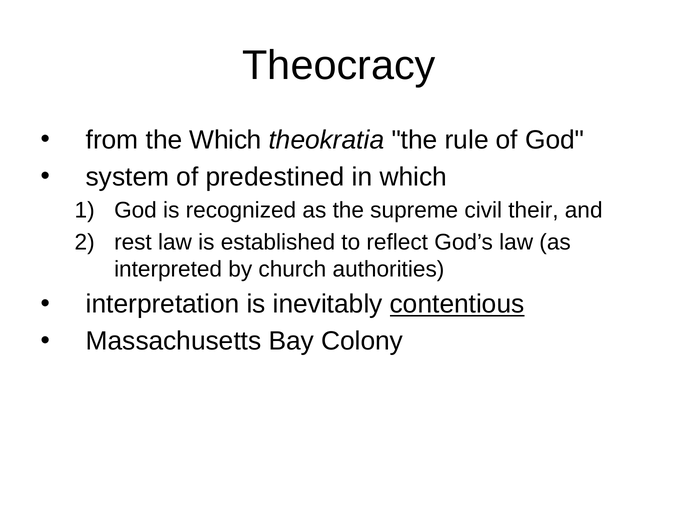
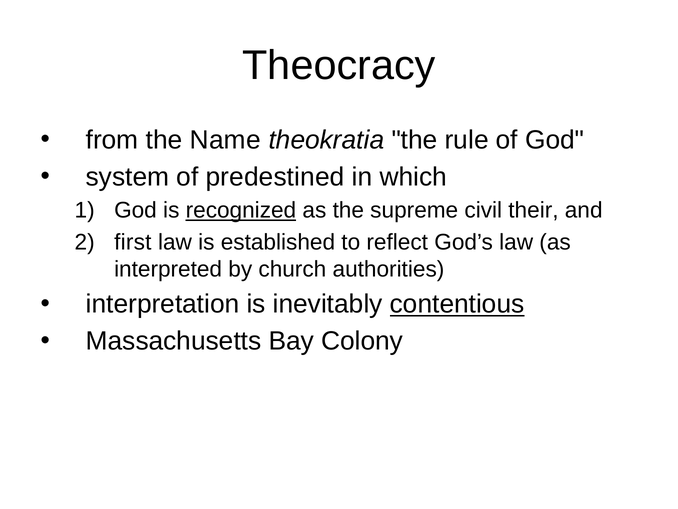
the Which: Which -> Name (225, 140)
recognized underline: none -> present (241, 210)
rest: rest -> first (133, 242)
